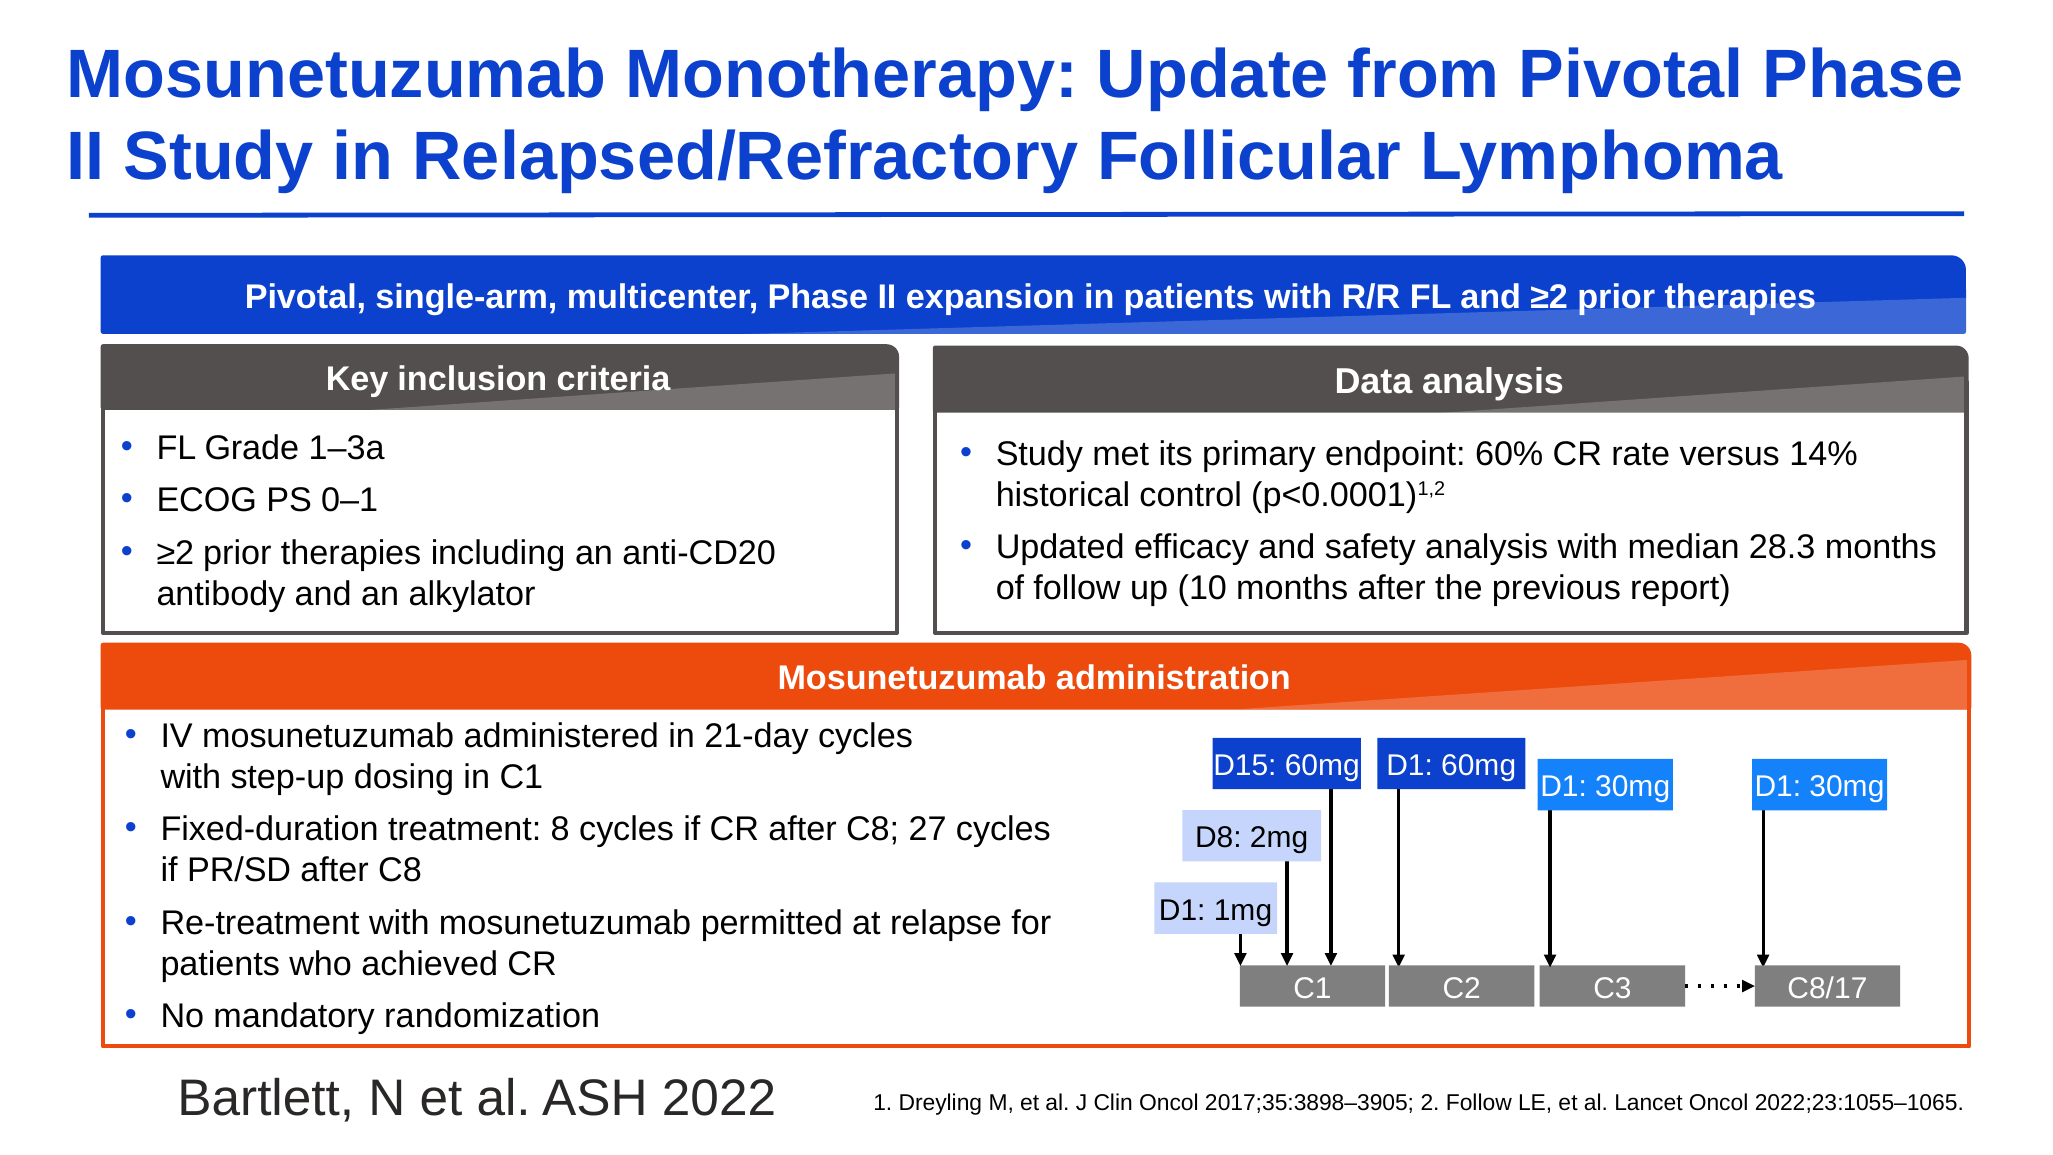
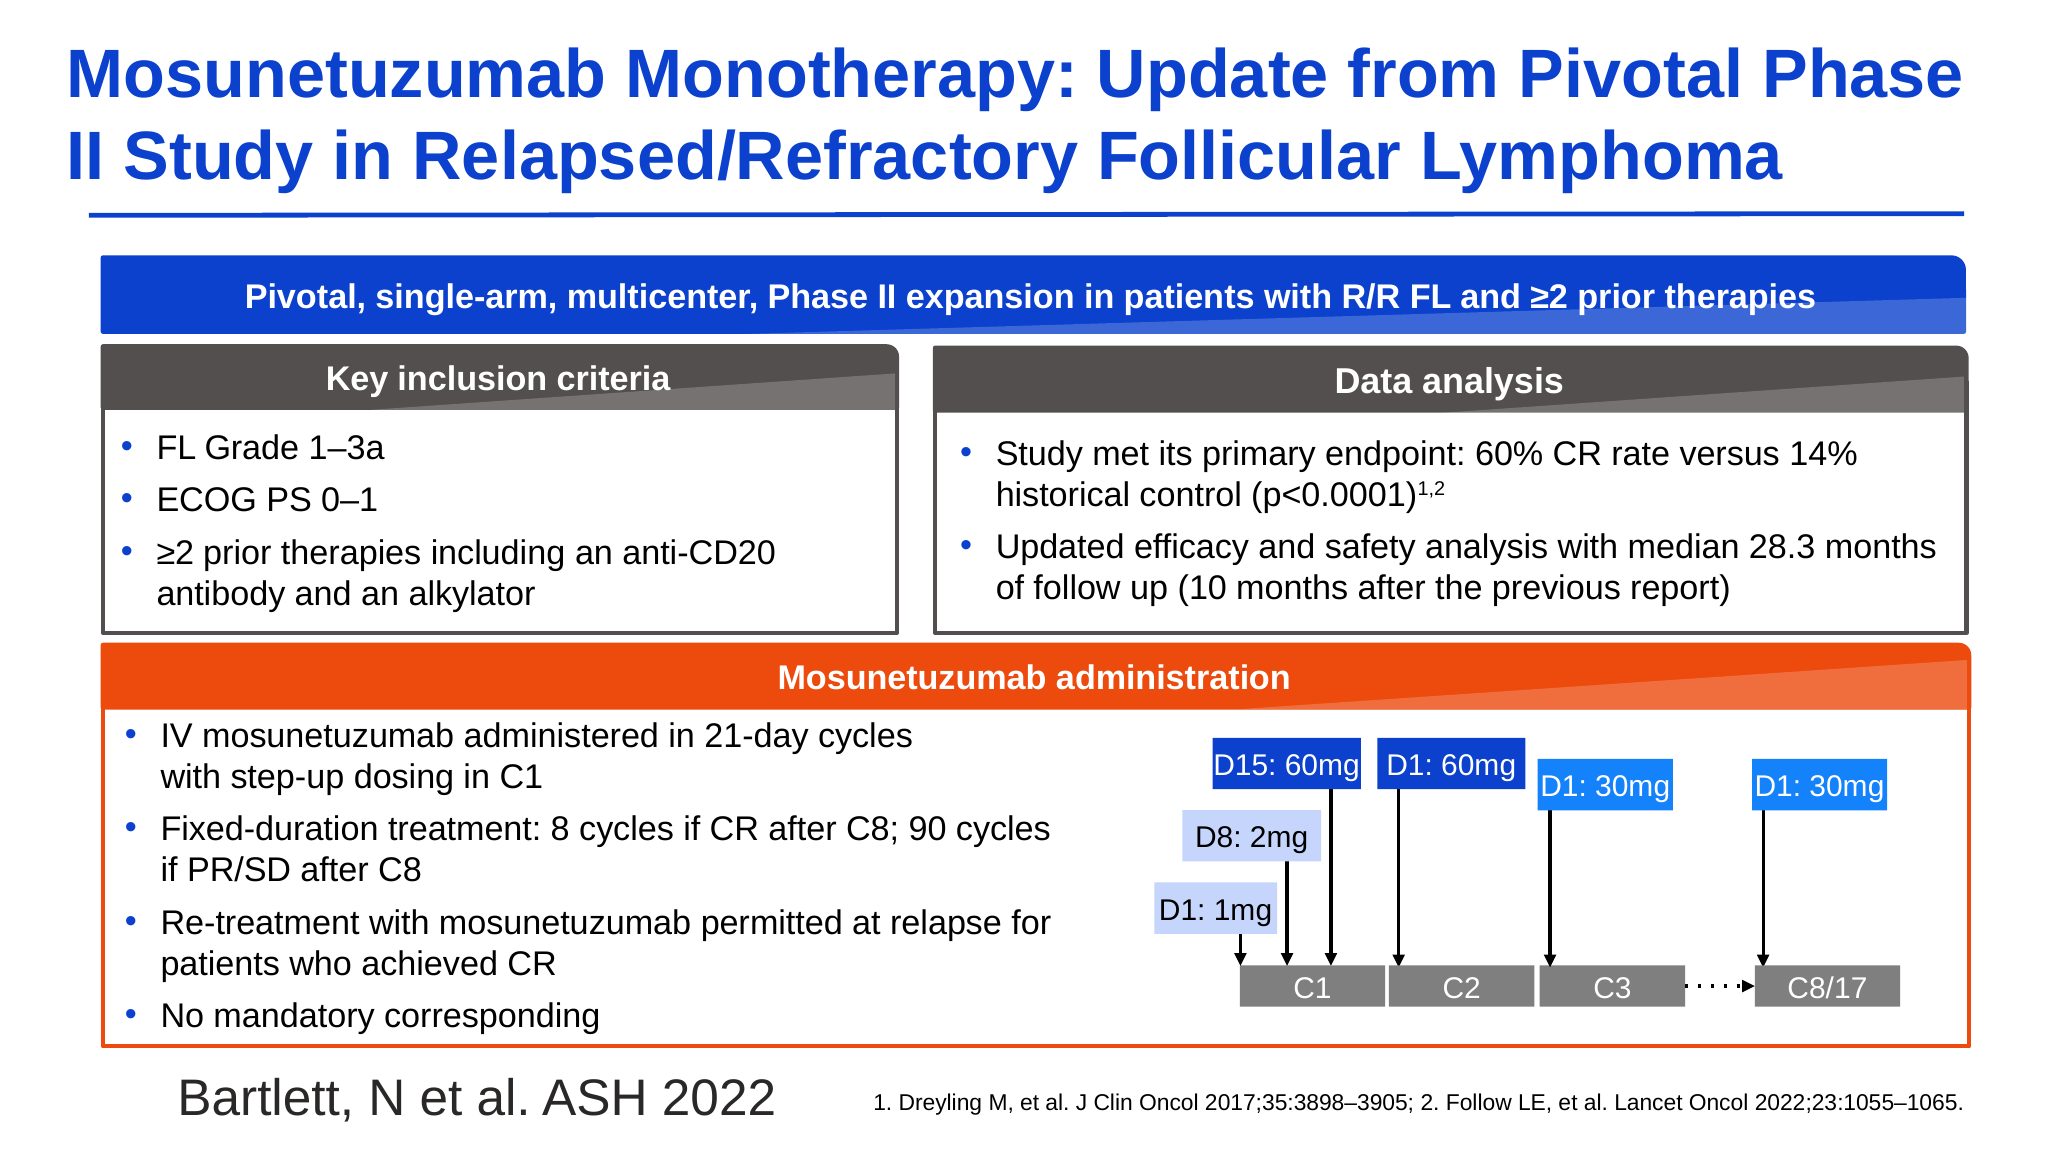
27: 27 -> 90 (928, 829)
randomization: randomization -> corresponding (492, 1016)
